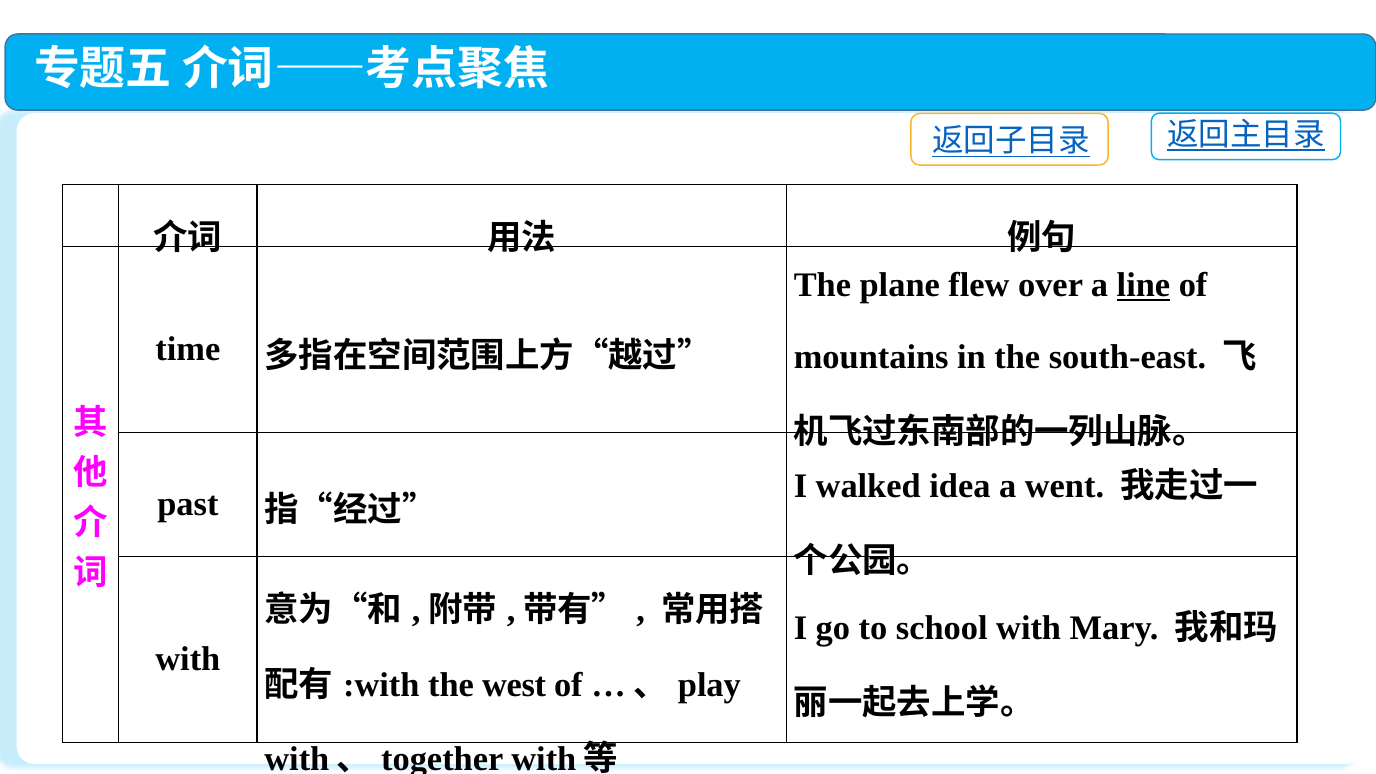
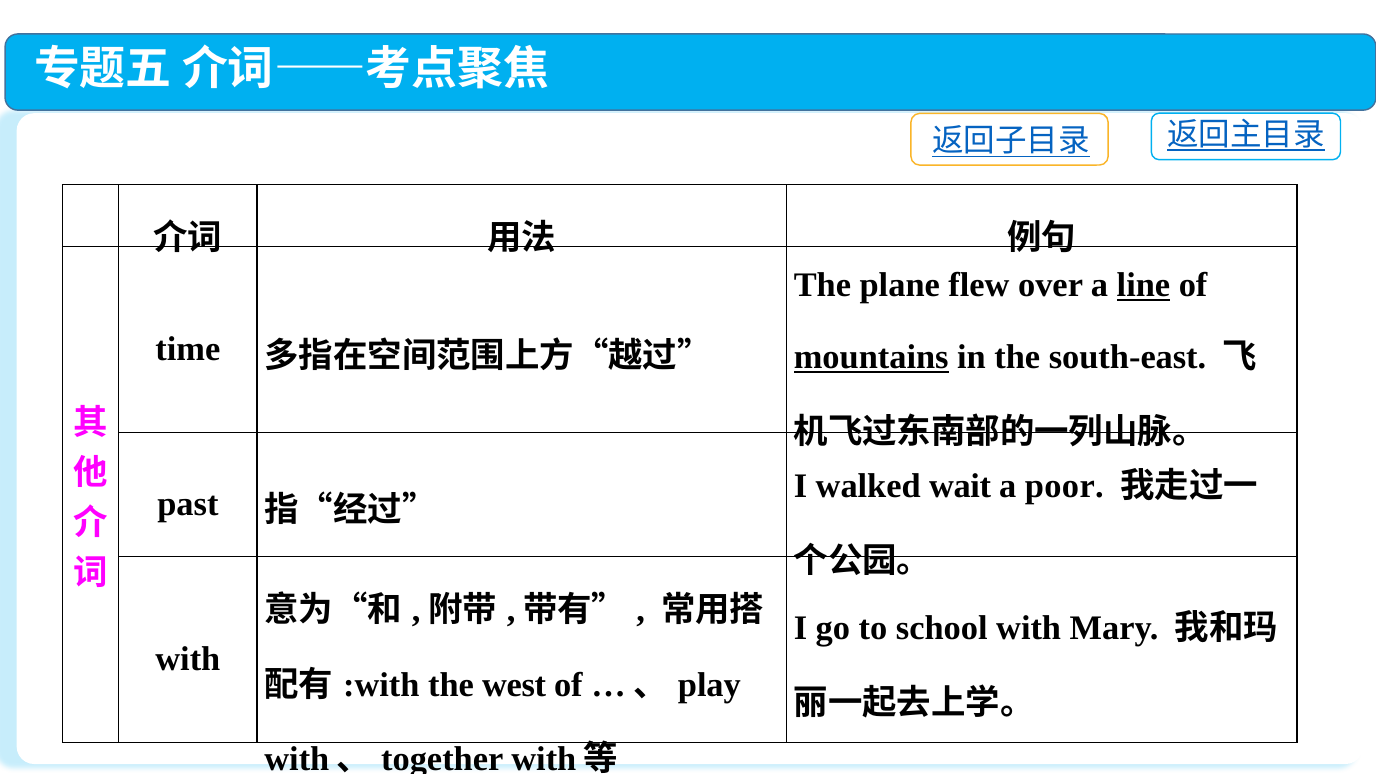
mountains underline: none -> present (871, 357)
idea: idea -> wait (960, 486)
went: went -> poor (1064, 486)
